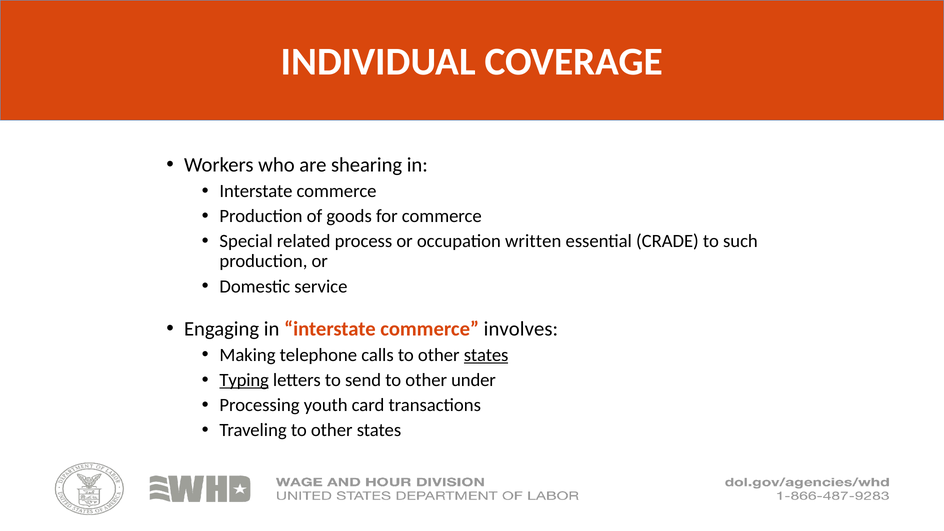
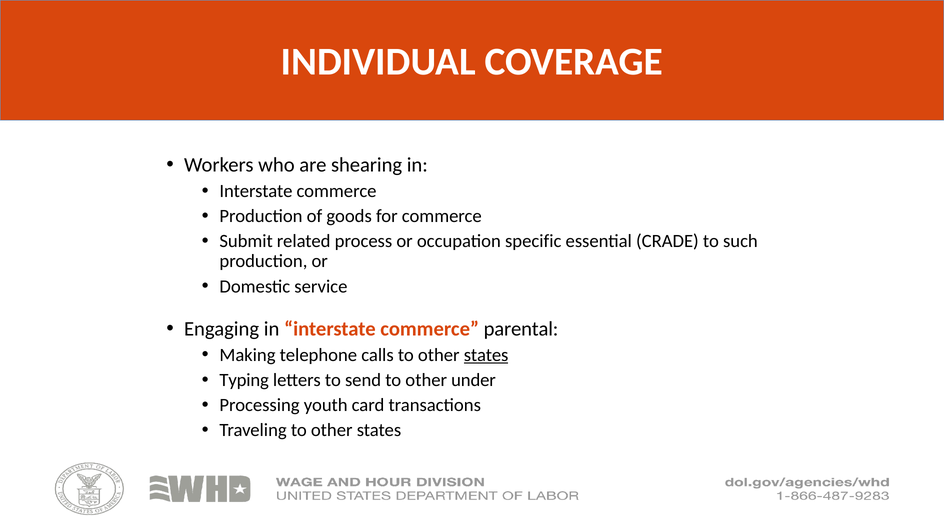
Special: Special -> Submit (246, 241)
written: written -> specific (533, 241)
involves: involves -> parental (521, 329)
Typing underline: present -> none (244, 380)
